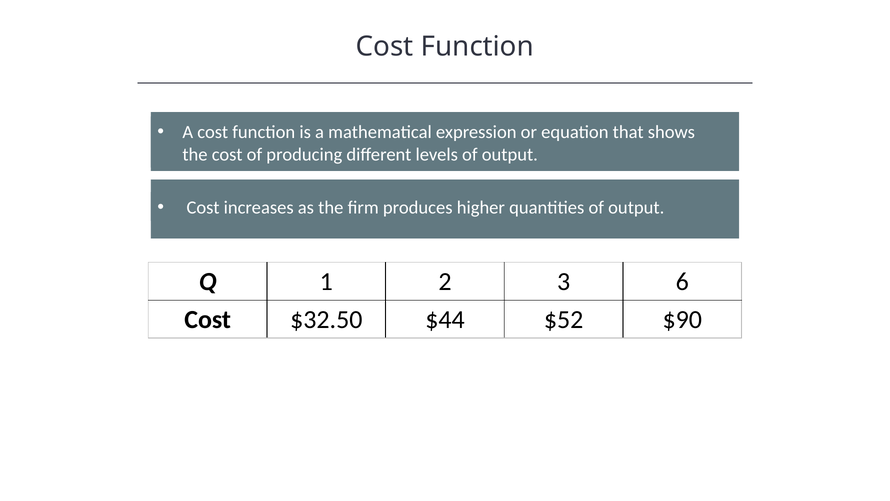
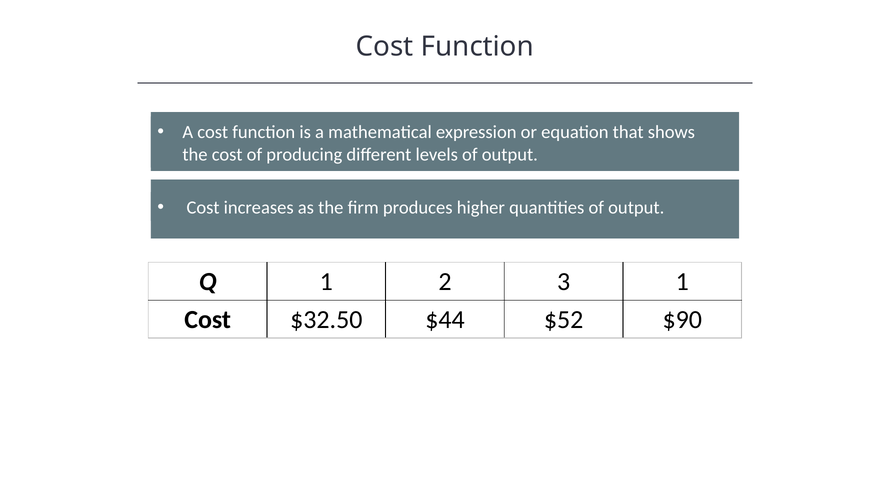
3 6: 6 -> 1 (682, 282)
